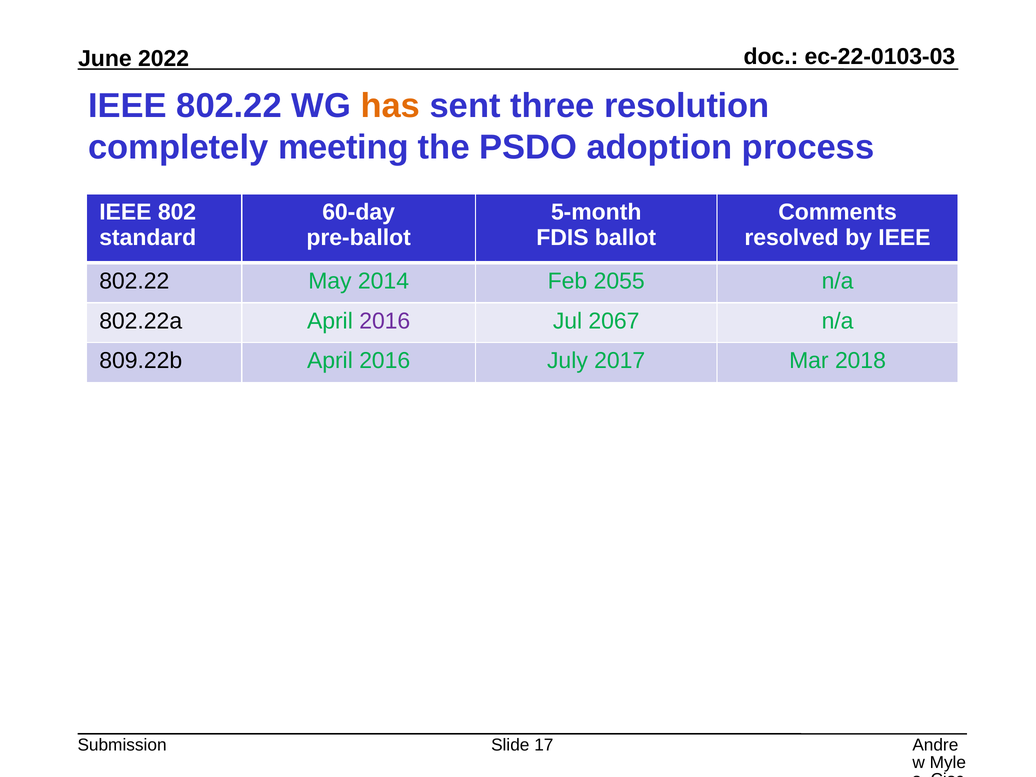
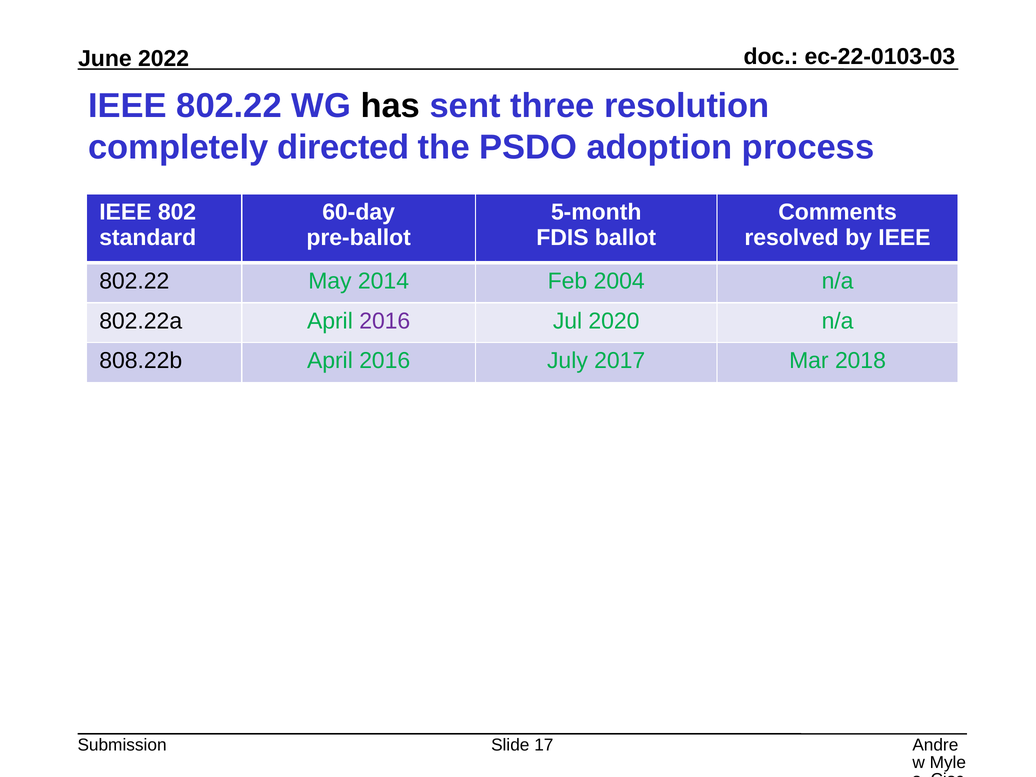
has colour: orange -> black (390, 106)
meeting: meeting -> directed (343, 148)
2055: 2055 -> 2004 (619, 281)
2067: 2067 -> 2020 (614, 321)
809.22b: 809.22b -> 808.22b (141, 361)
